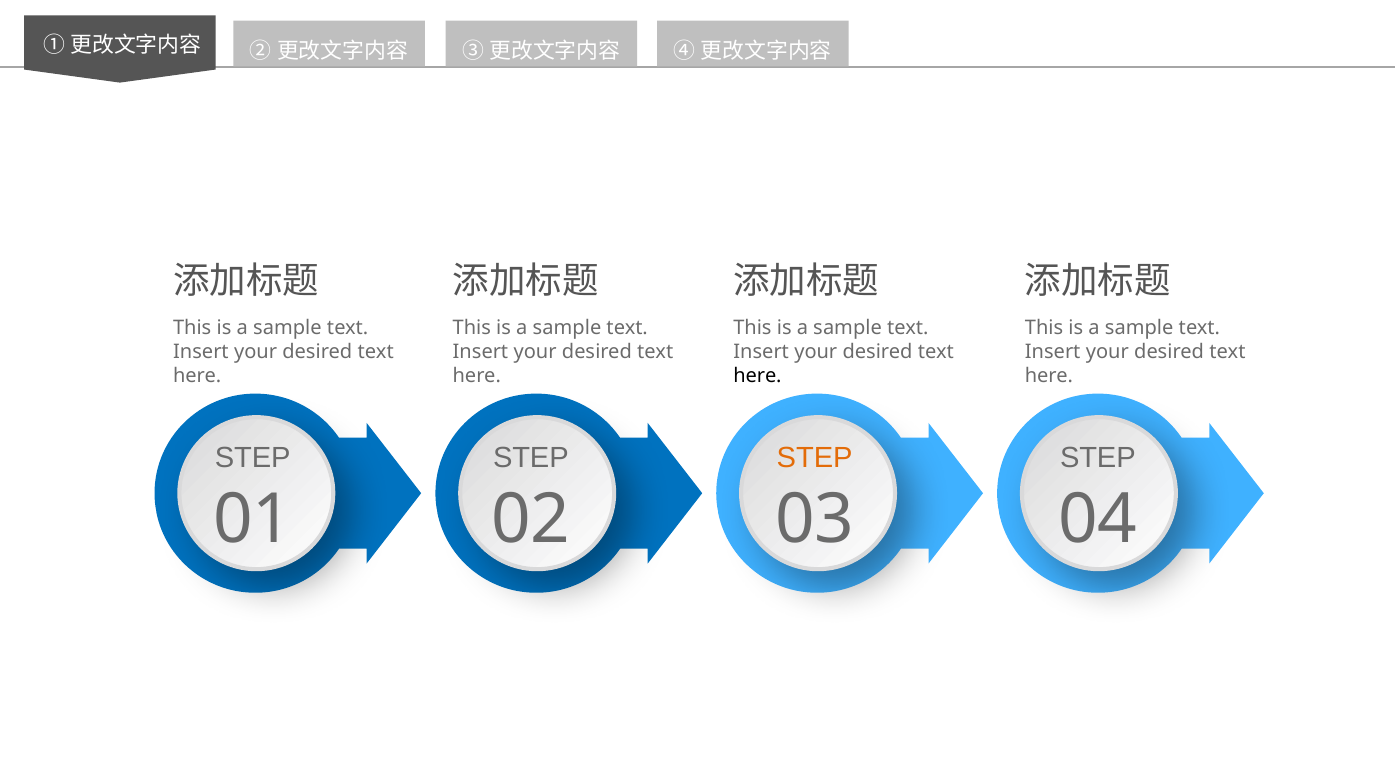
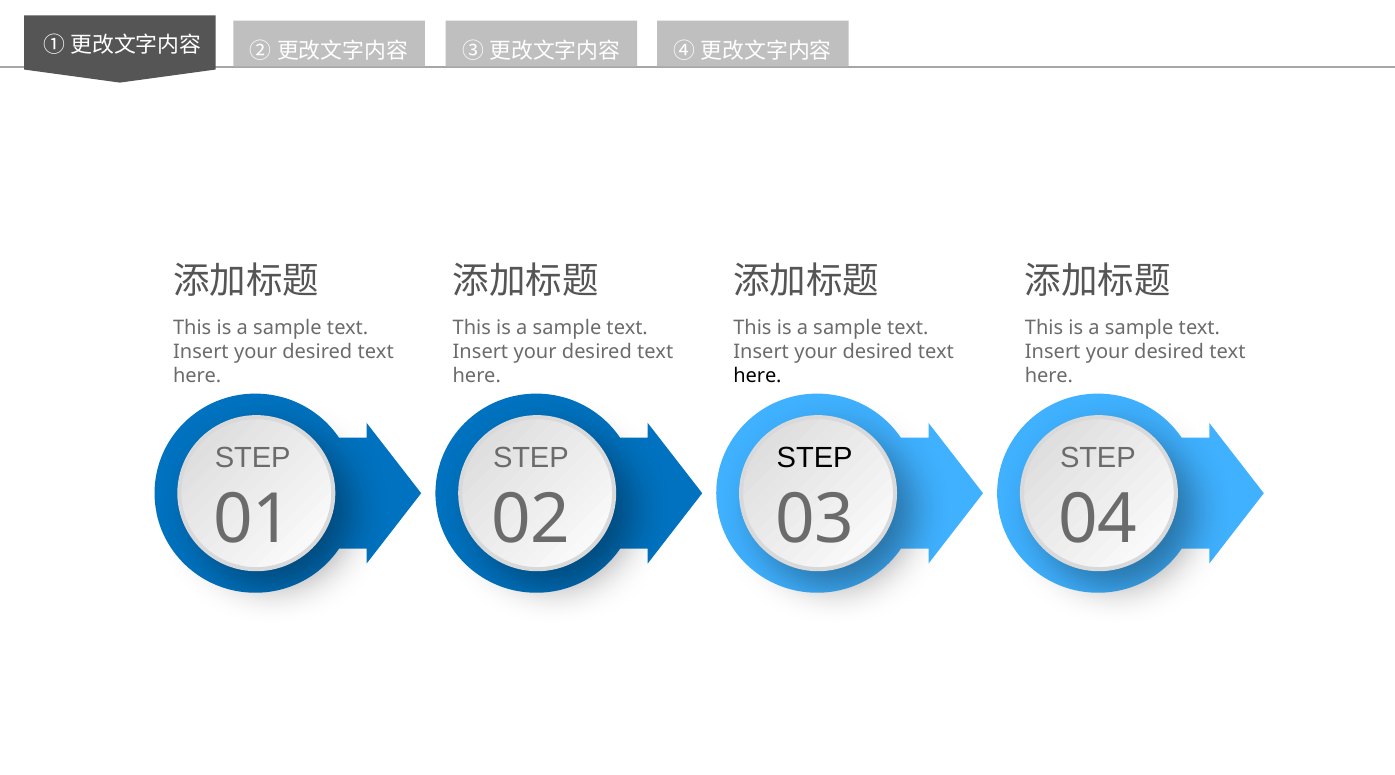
STEP colour: orange -> black (815, 458)
